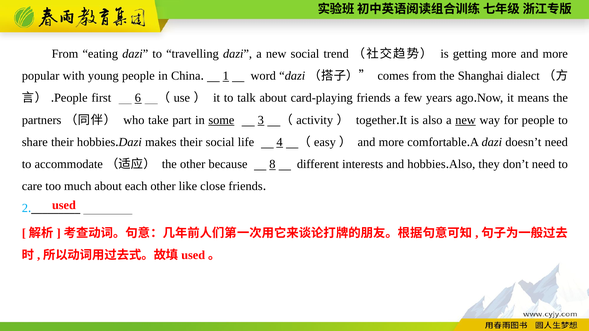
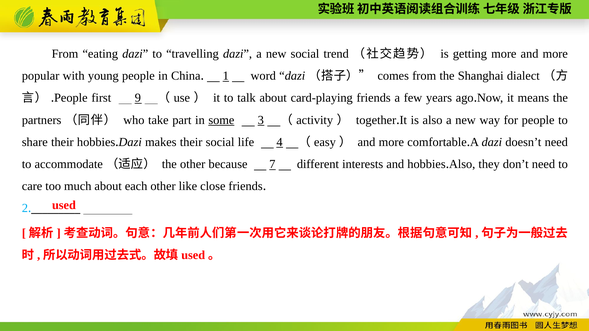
6: 6 -> 9 (138, 98)
new underline: present -> none (466, 120)
8: 8 -> 7 (272, 164)
